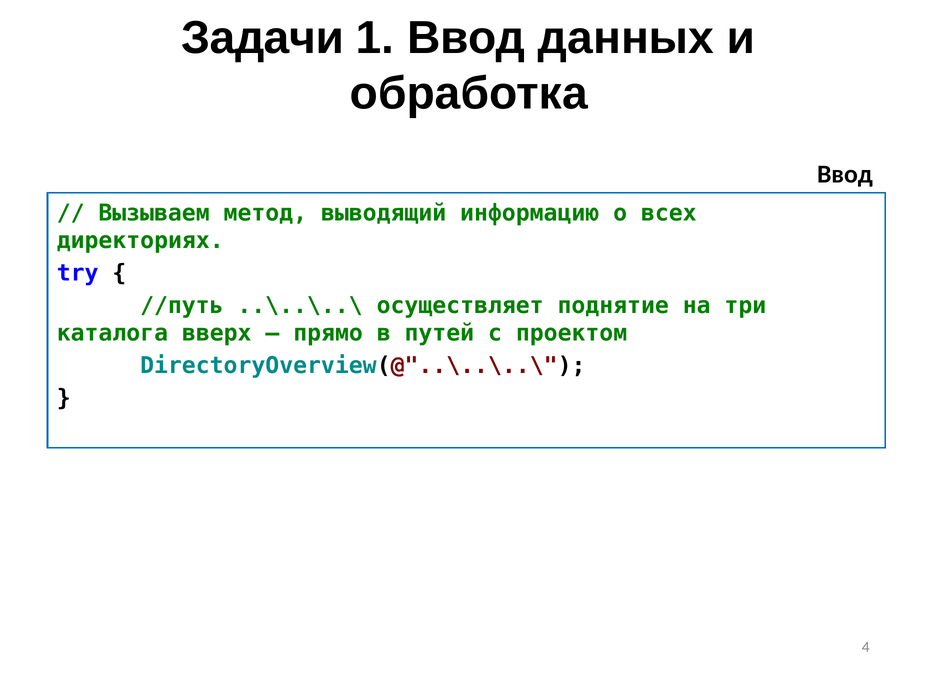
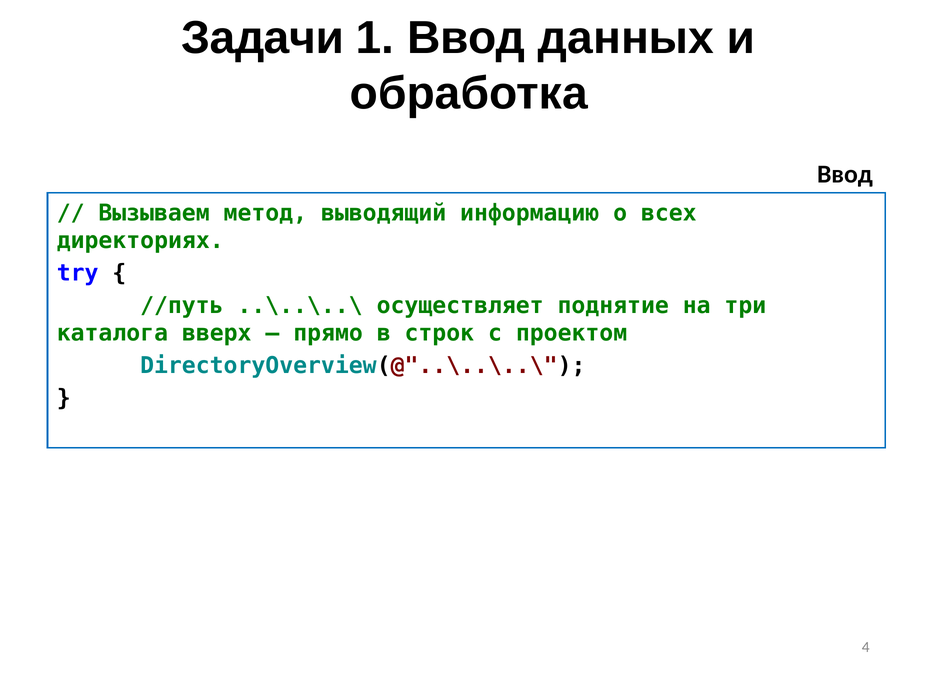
путей: путей -> строк (439, 333)
